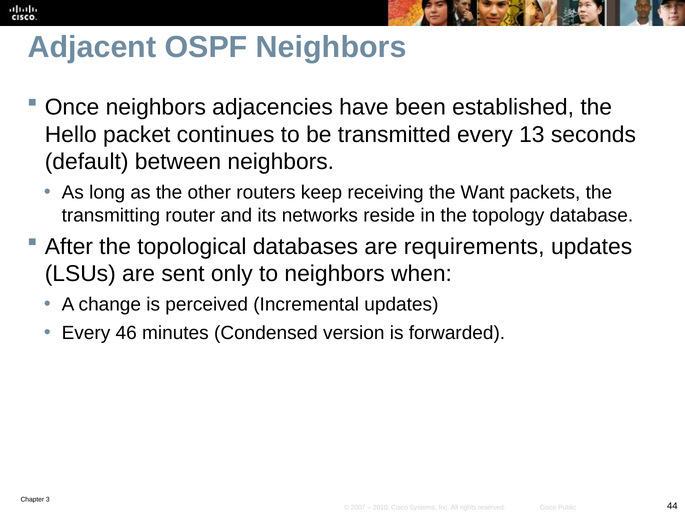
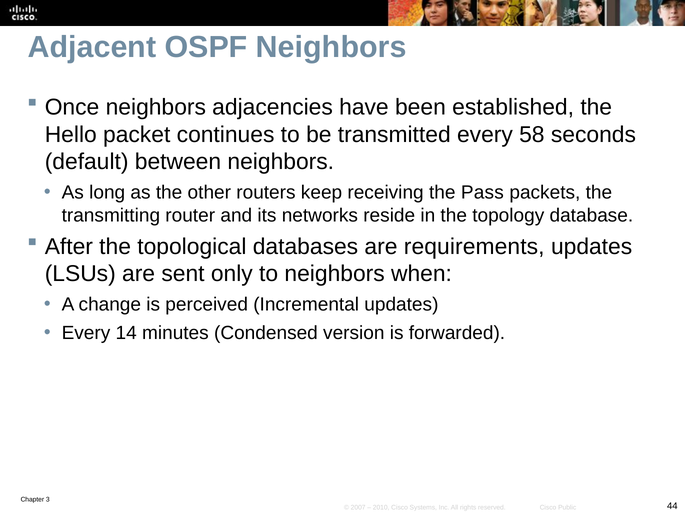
13: 13 -> 58 (532, 134)
Want: Want -> Pass (482, 192)
46: 46 -> 14 (126, 333)
